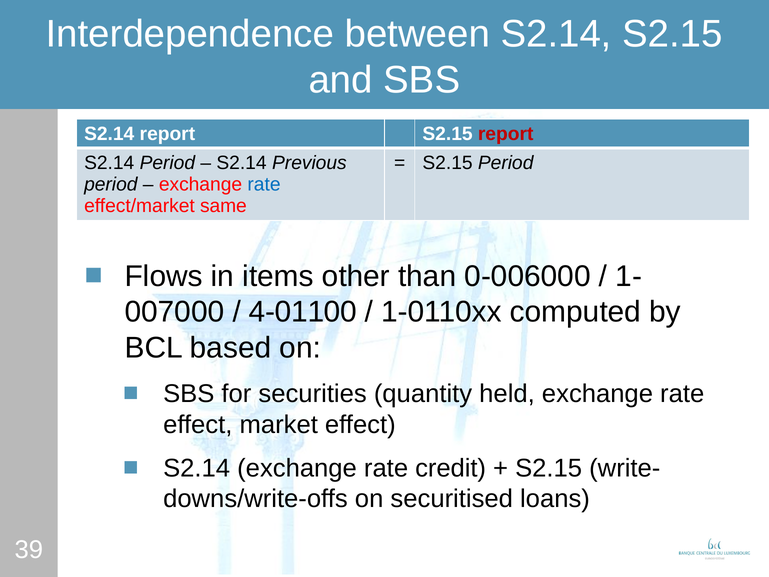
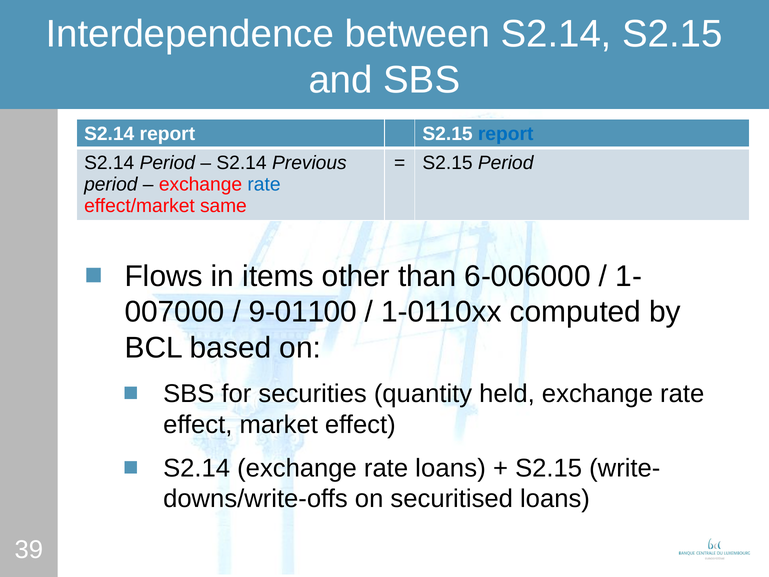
report colour: red -> blue (506, 134)
0-006000: 0-006000 -> 6-006000 (528, 276)
4-01100: 4-01100 -> 9-01100 (303, 312)
rate credit: credit -> loans (450, 468)
